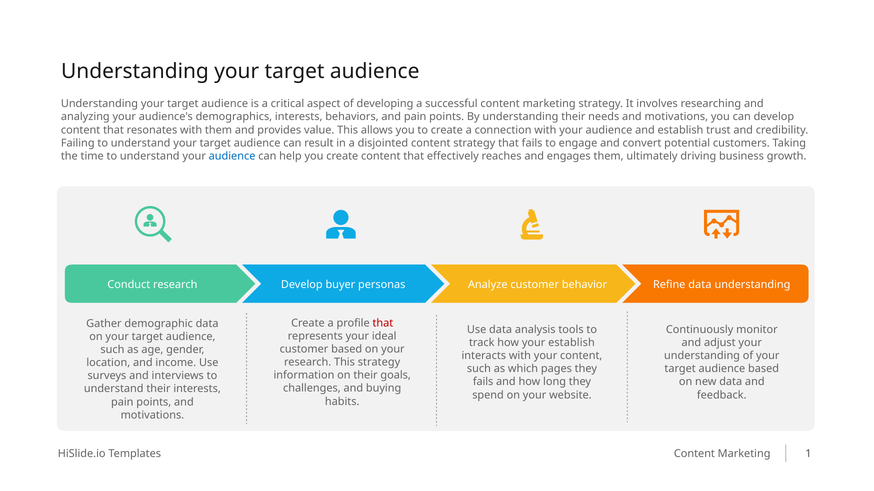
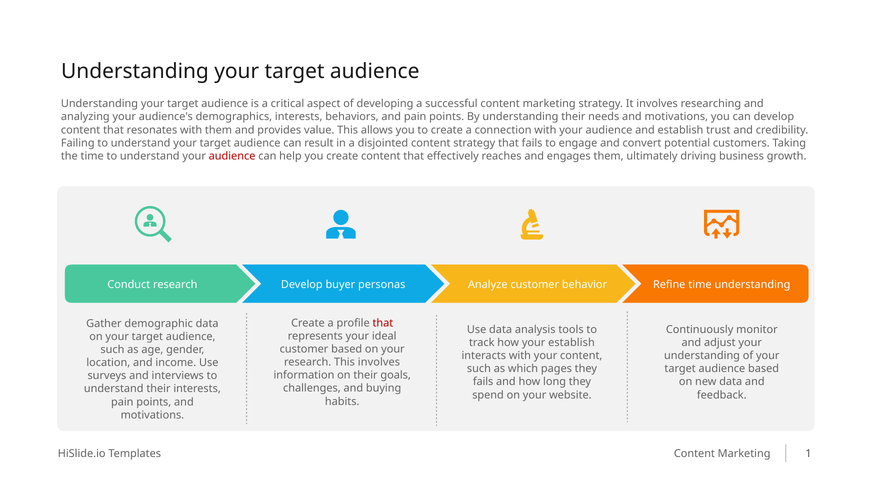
audience colour: blue -> red (232, 156)
Refine data: data -> time (700, 285)
This strategy: strategy -> involves (379, 363)
